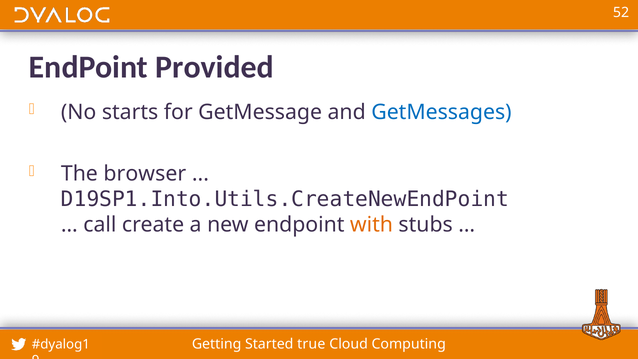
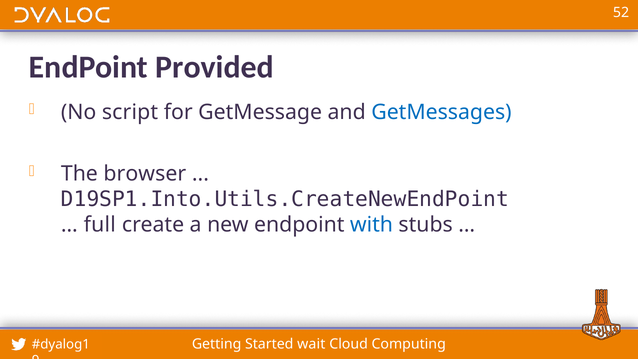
starts: starts -> script (130, 112)
call: call -> full (100, 225)
with colour: orange -> blue (372, 225)
true: true -> wait (311, 344)
